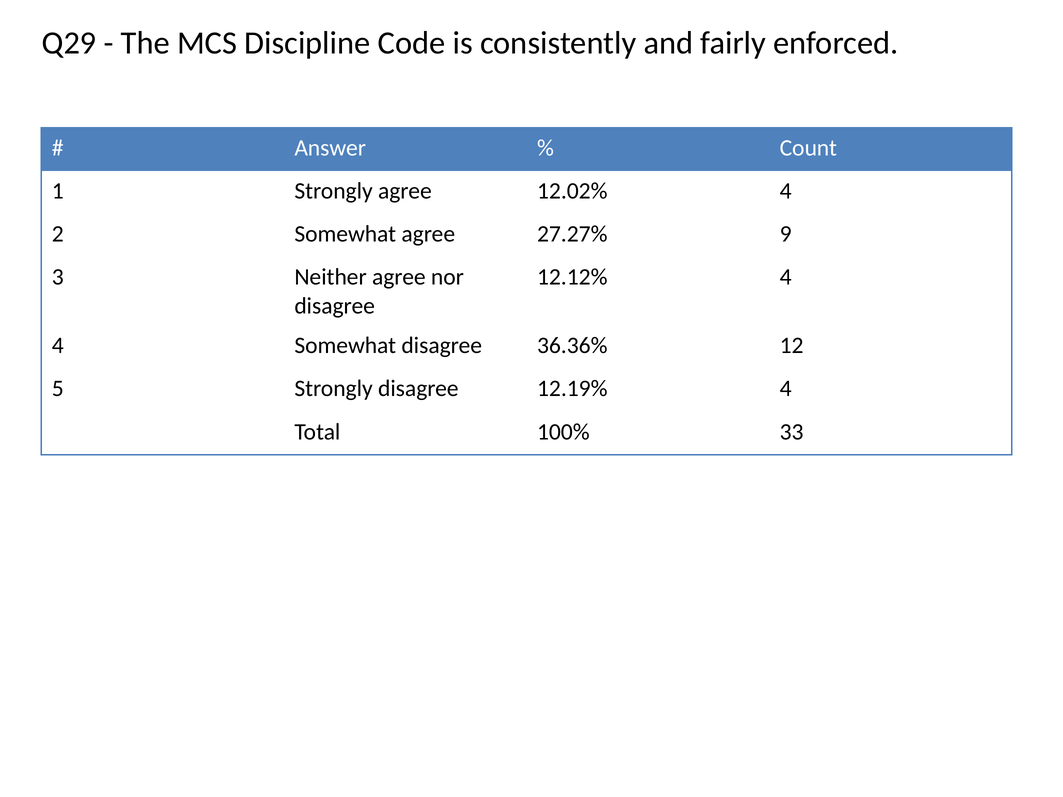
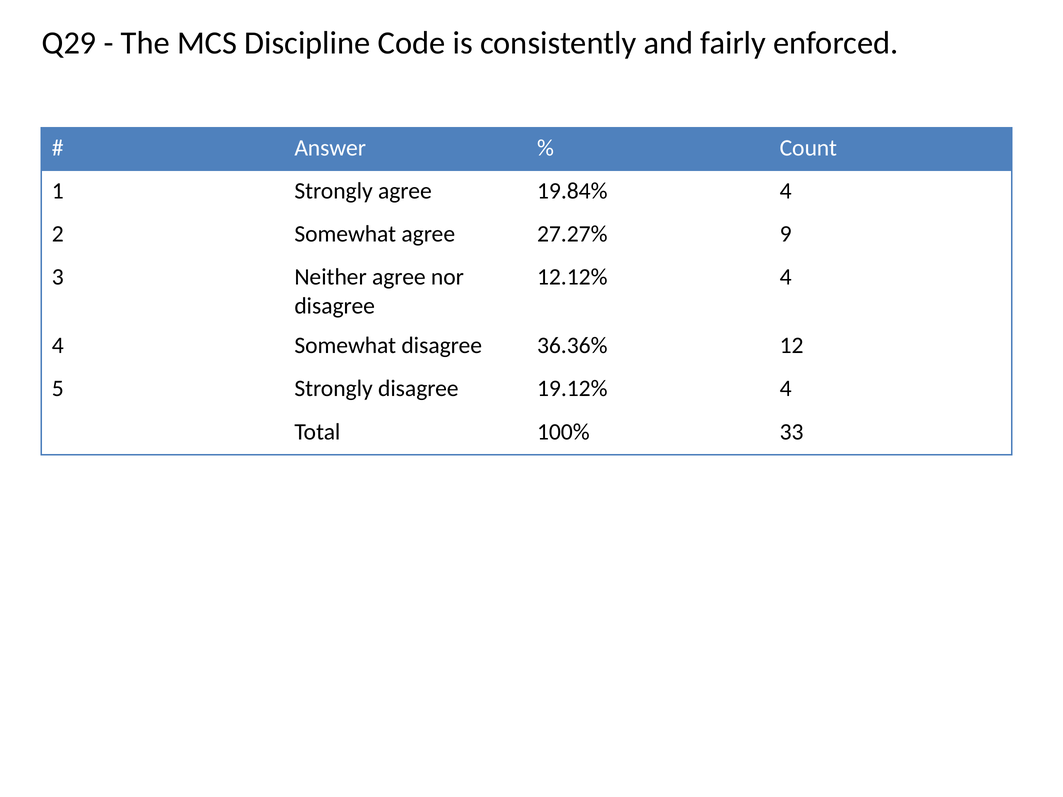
12.02%: 12.02% -> 19.84% (572, 191)
12.19%: 12.19% -> 19.12% (572, 389)
